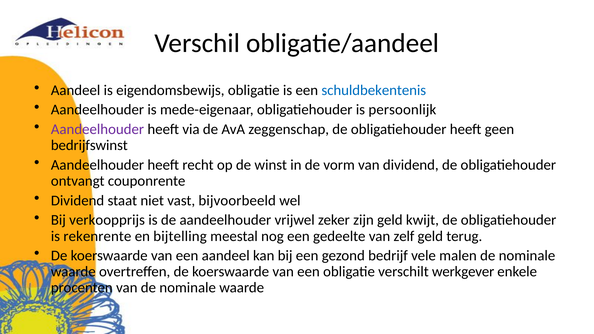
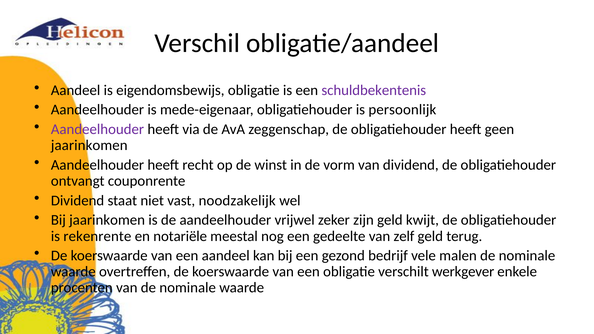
schuldbekentenis colour: blue -> purple (374, 90)
bedrijfswinst: bedrijfswinst -> jaarinkomen (89, 145)
bijvoorbeeld: bijvoorbeeld -> noodzakelijk (237, 201)
Bij verkoopprijs: verkoopprijs -> jaarinkomen (107, 220)
bijtelling: bijtelling -> notariële (180, 236)
